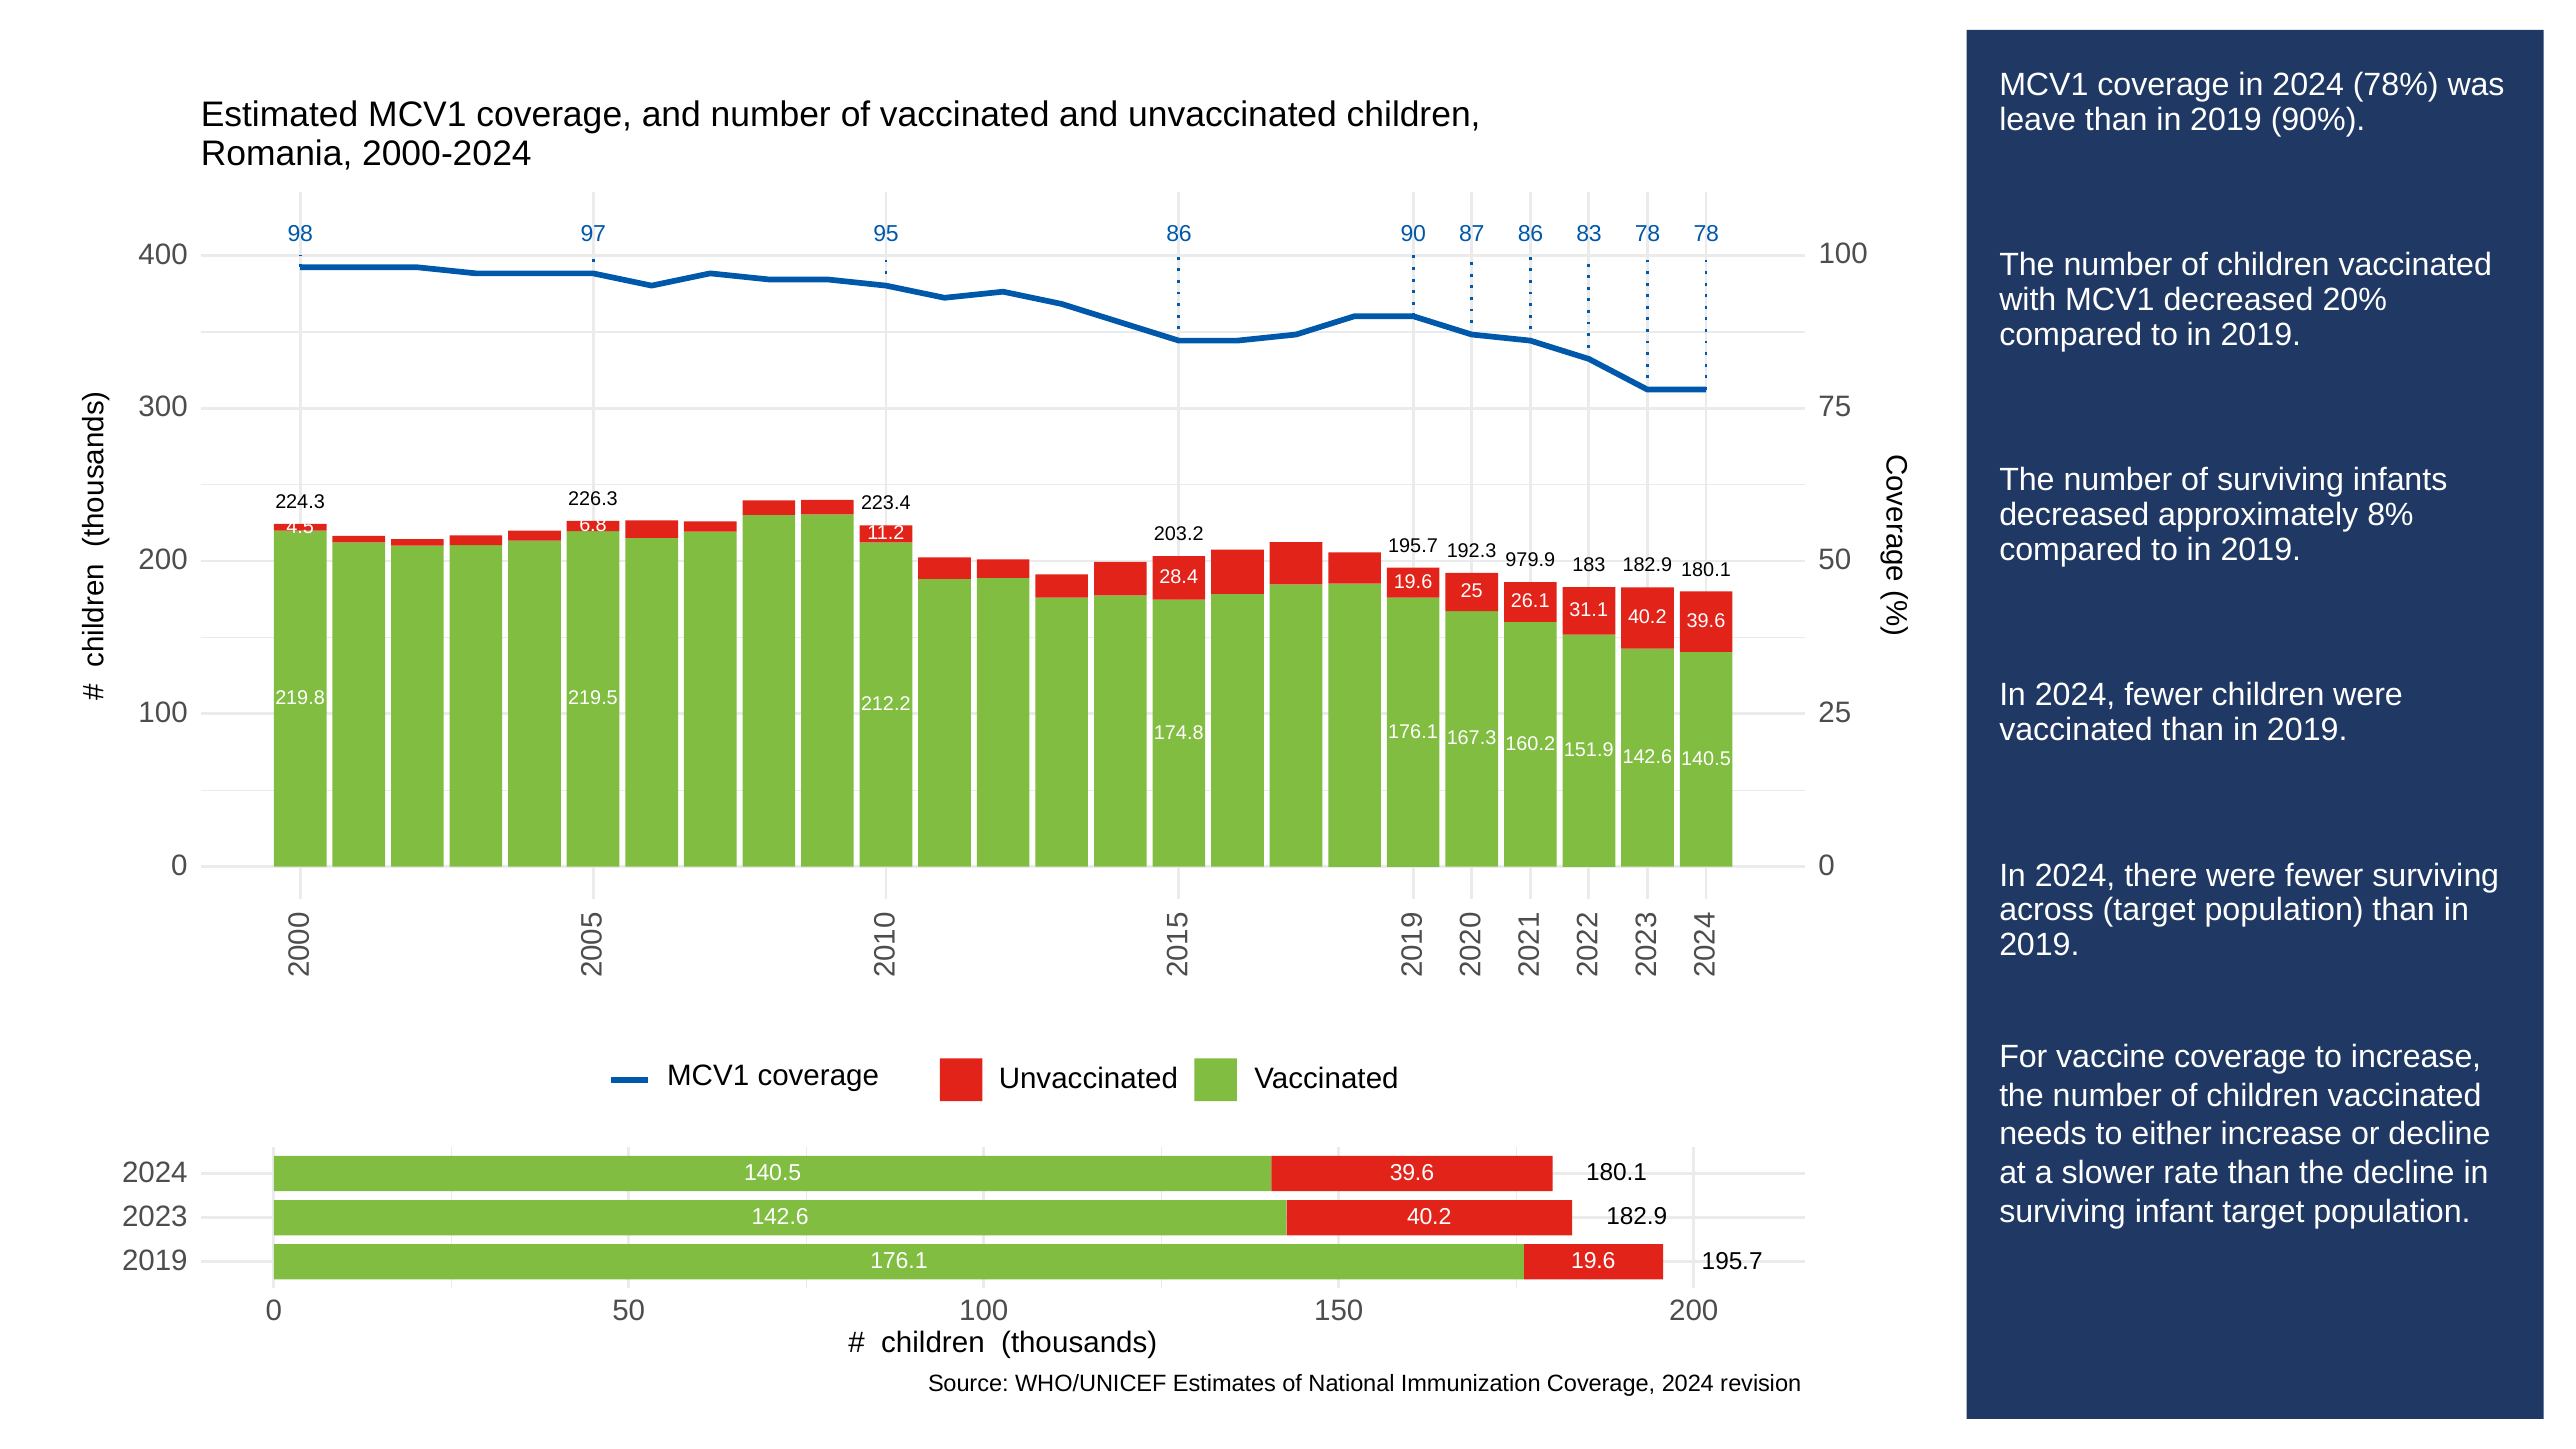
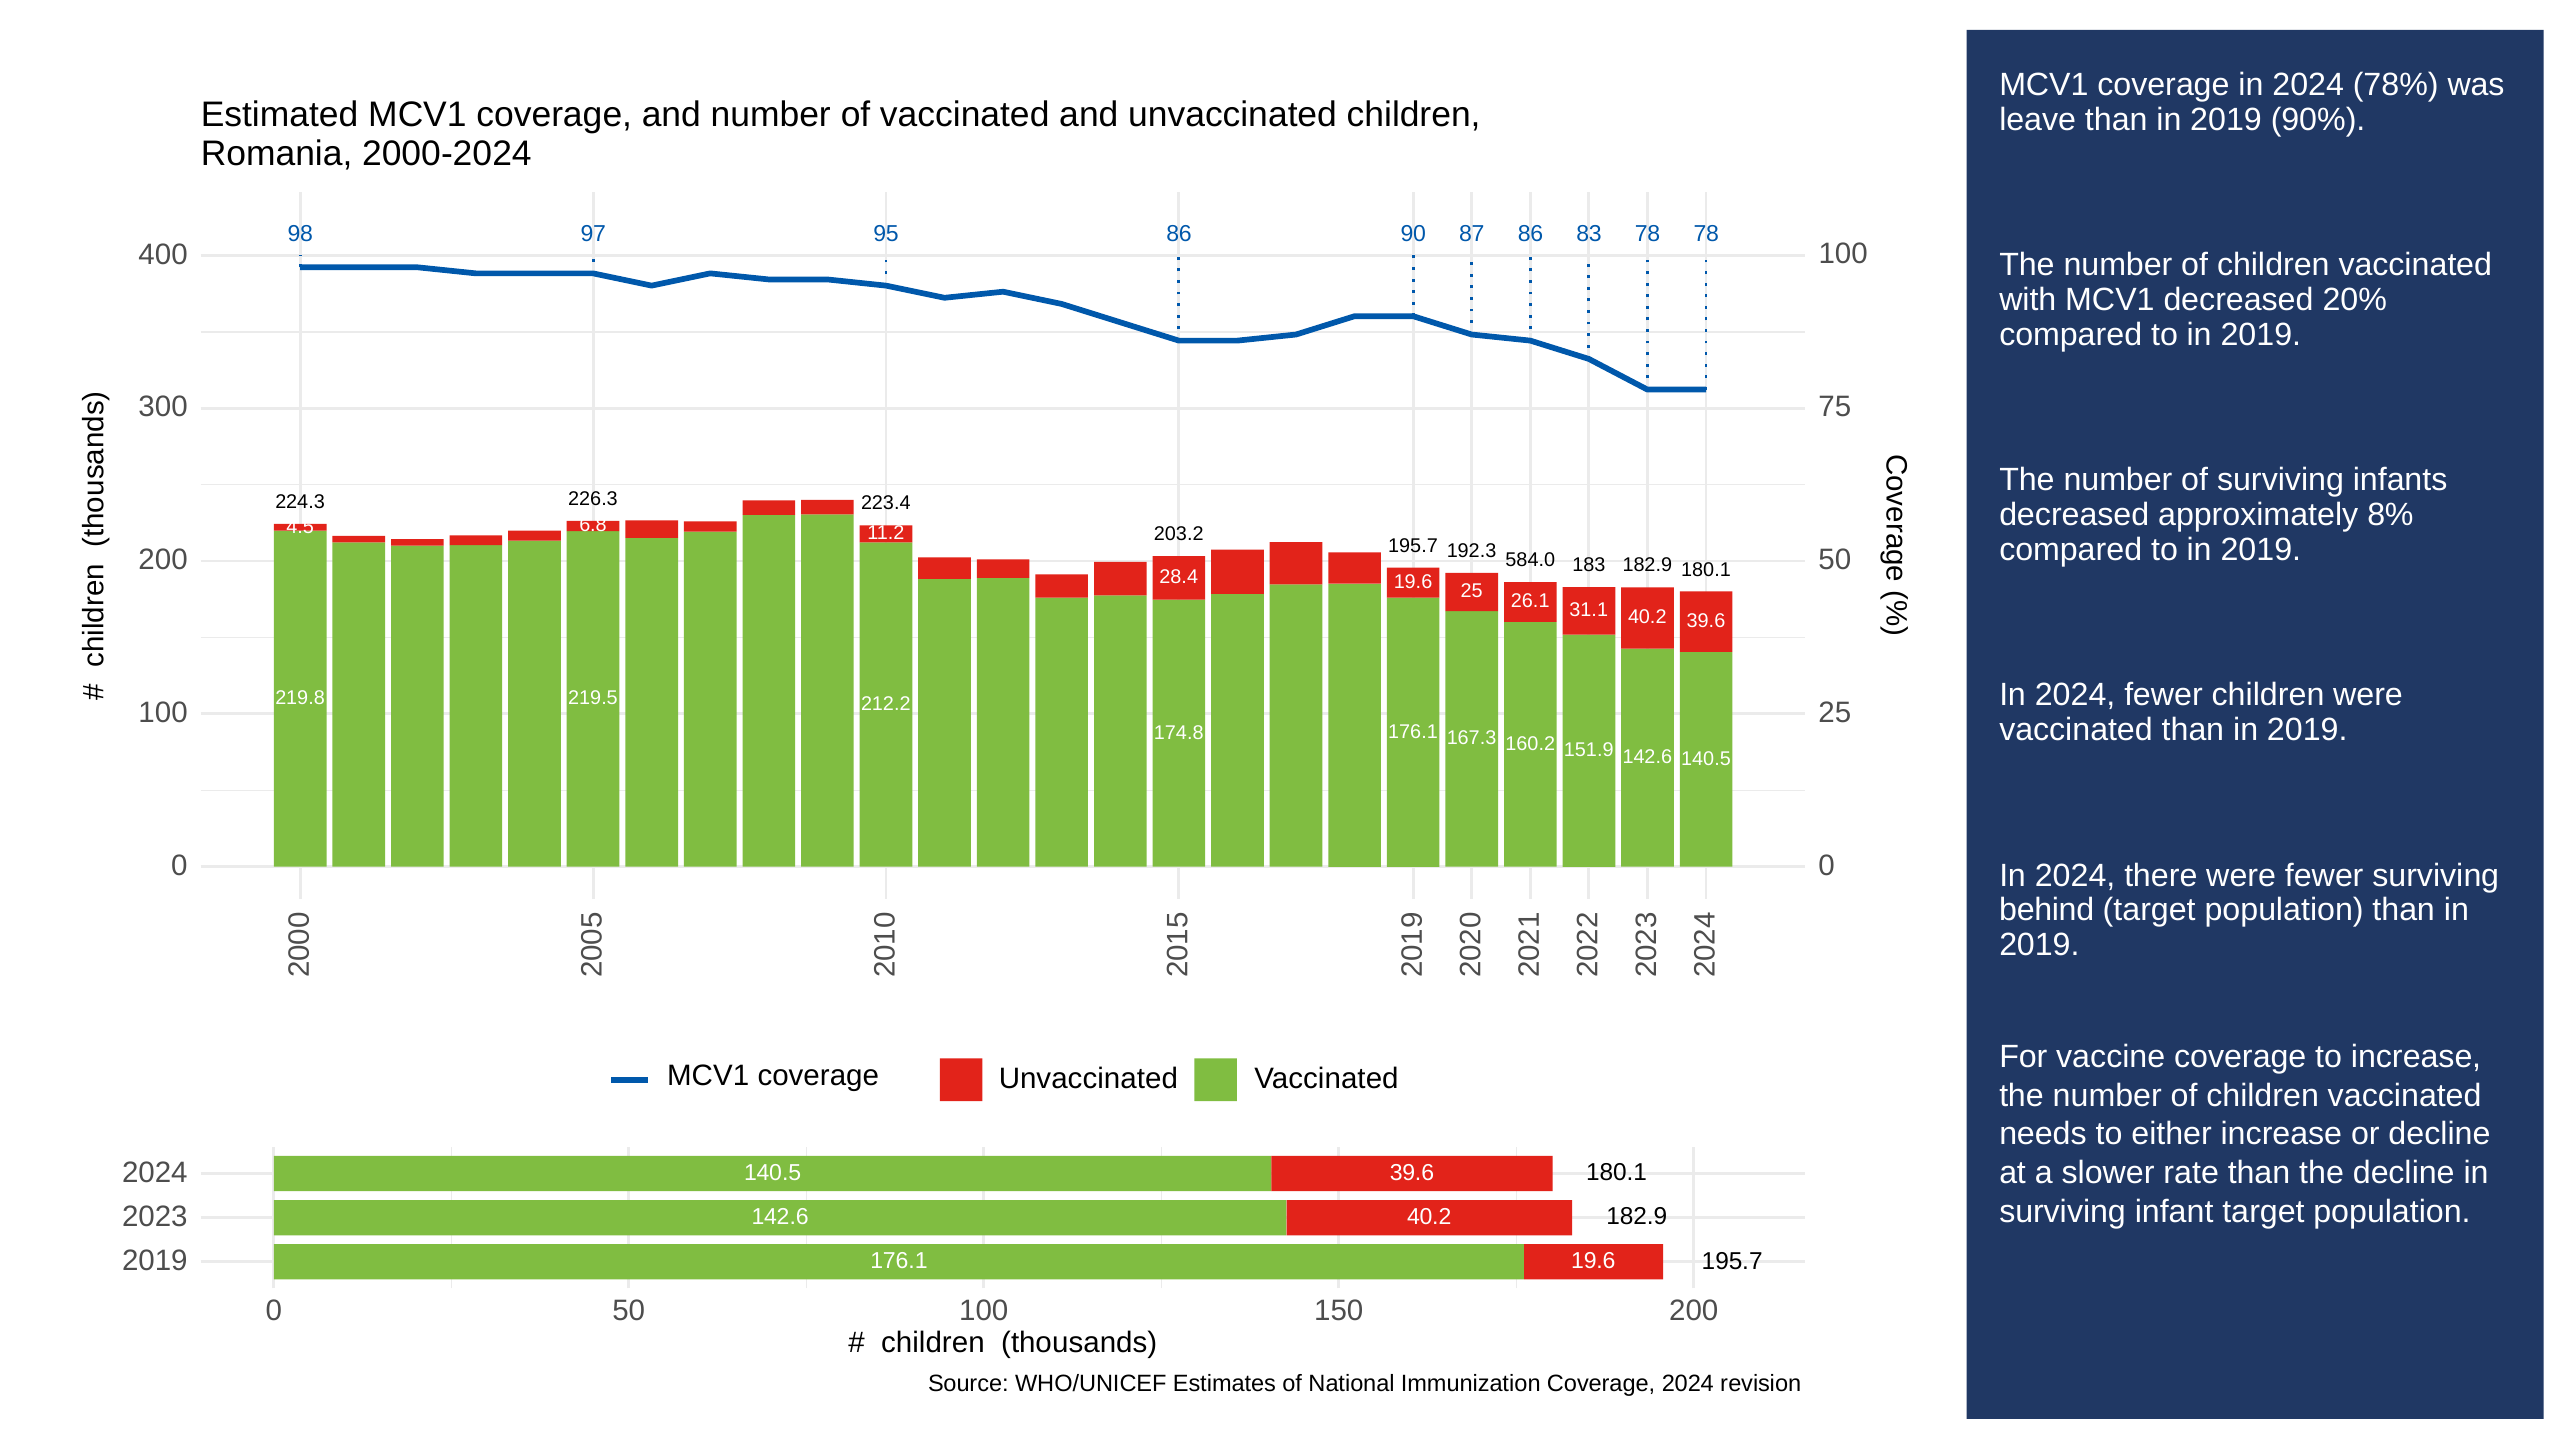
979.9: 979.9 -> 584.0 (1530, 560)
across: across -> behind (2047, 910)
